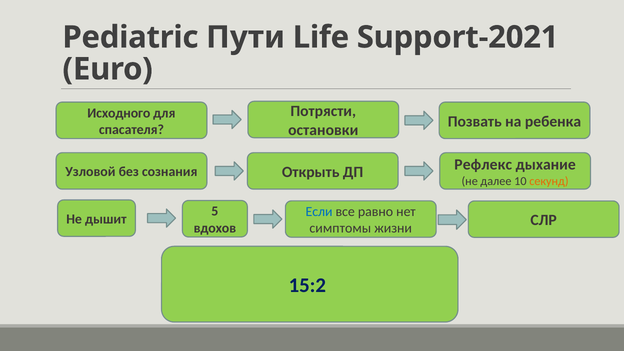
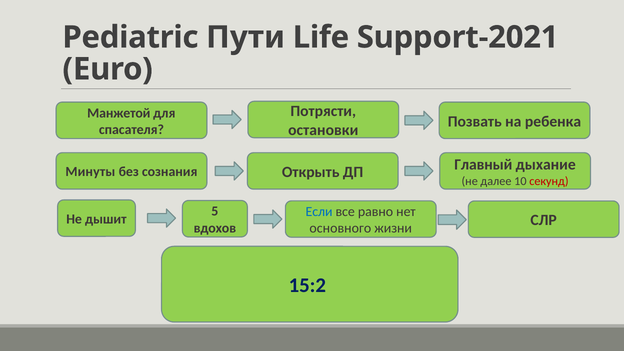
Исходного: Исходного -> Манжетой (119, 113)
Узловой: Узловой -> Минуты (90, 172)
Рефлекс: Рефлекс -> Главный (483, 165)
секунд colour: orange -> red (549, 181)
симптомы: симптомы -> основного (340, 228)
